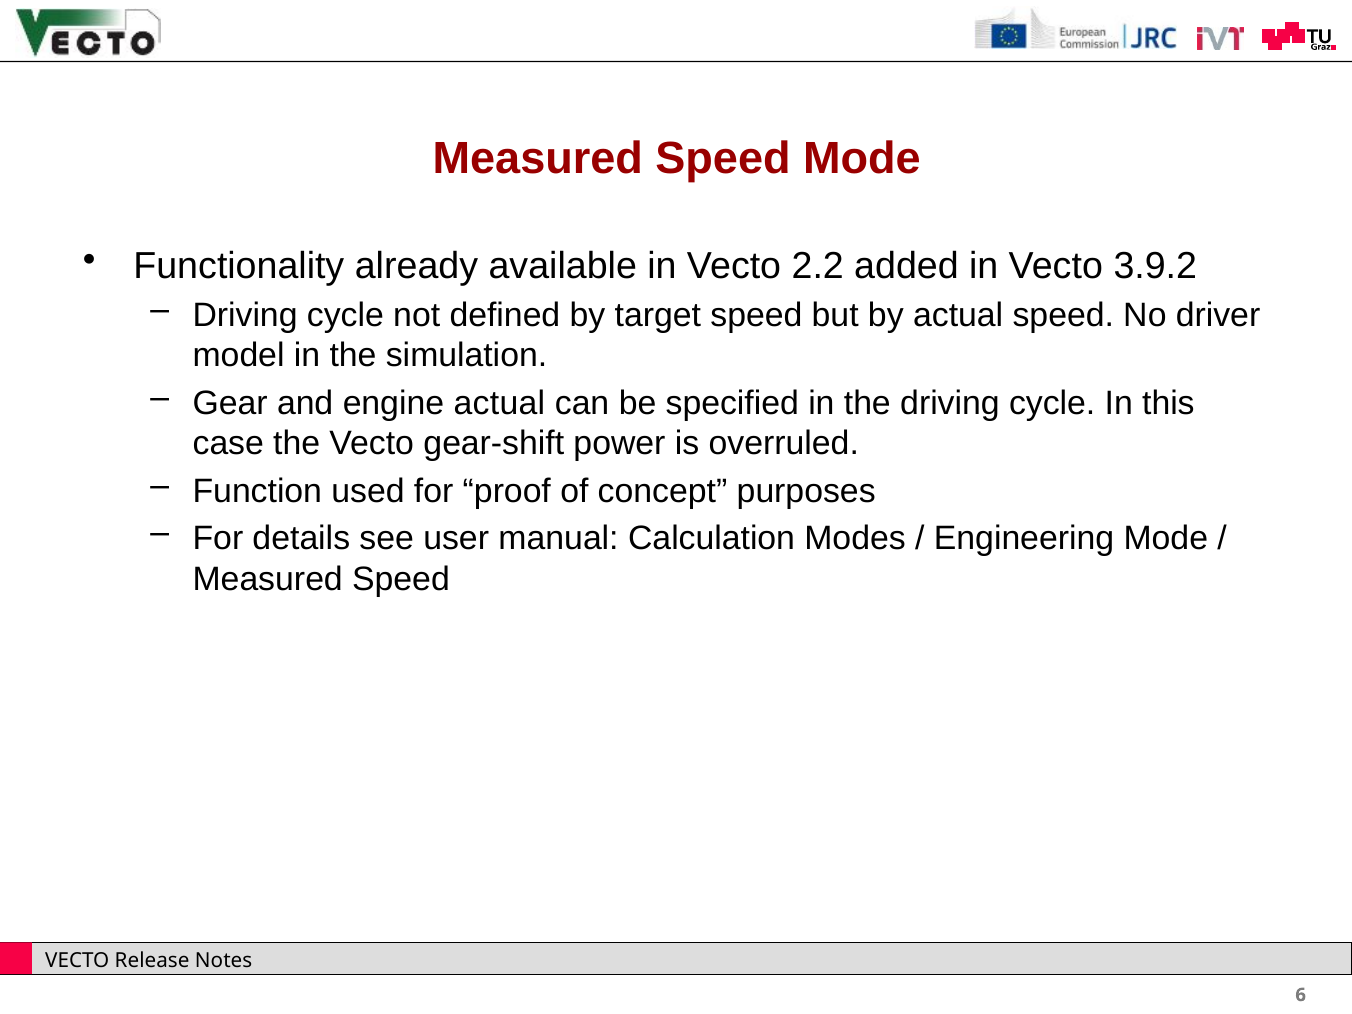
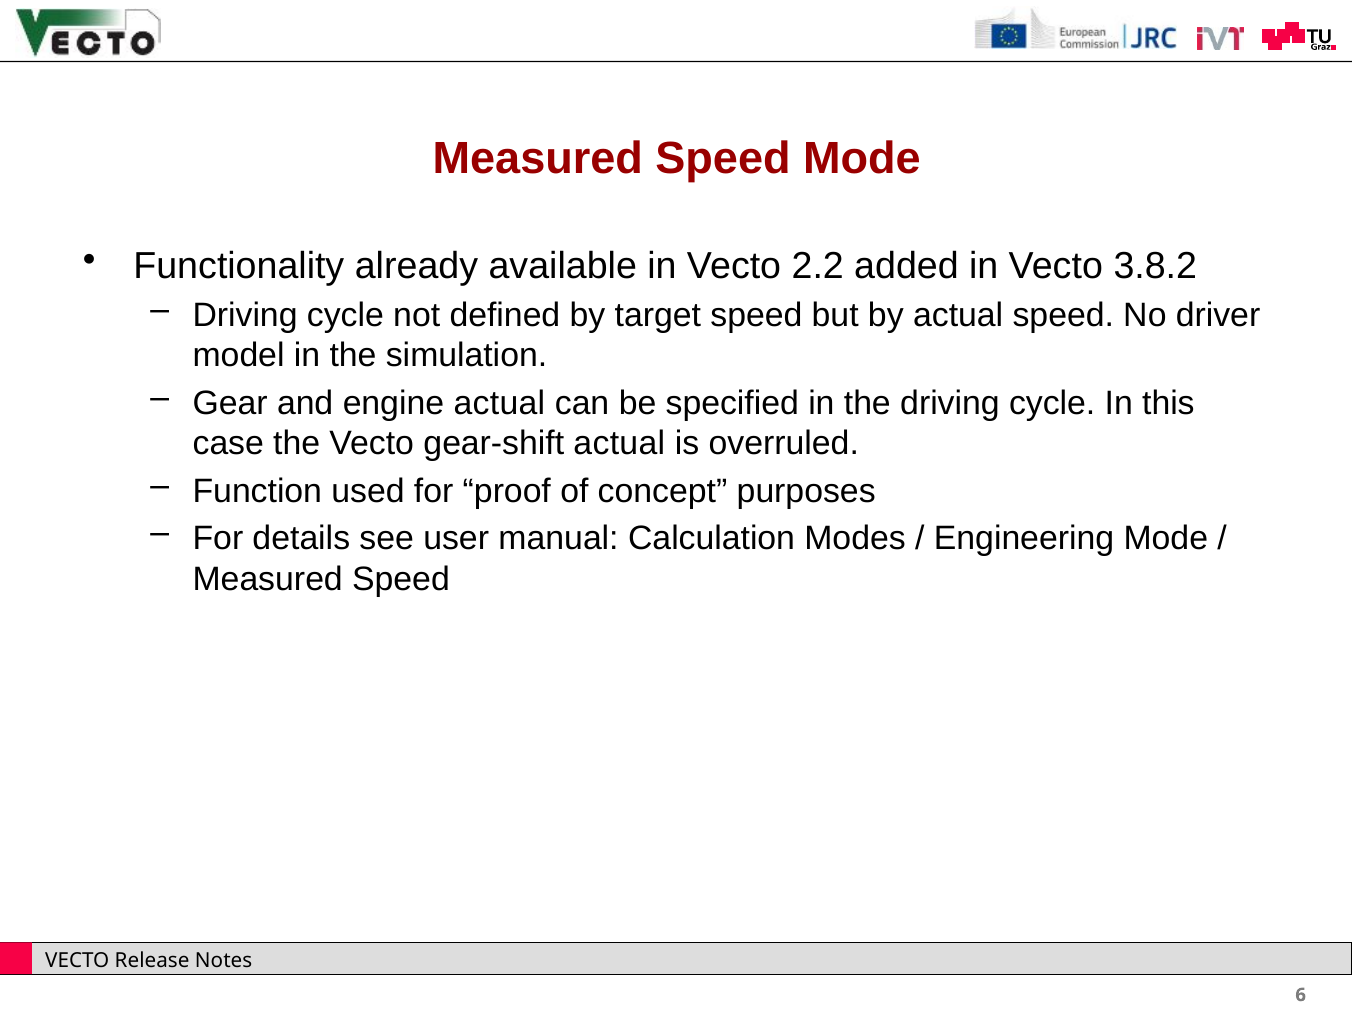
3.9.2: 3.9.2 -> 3.8.2 (1155, 266)
gear-shift power: power -> actual (619, 444)
